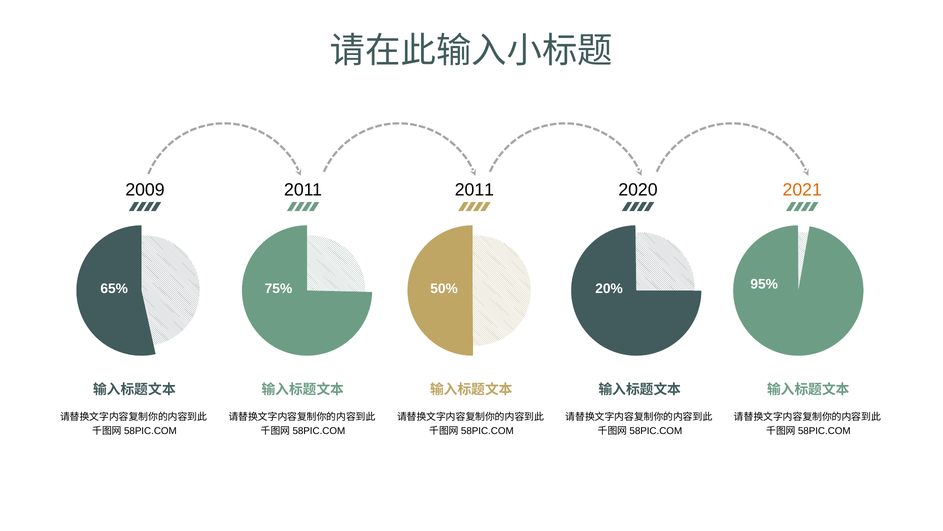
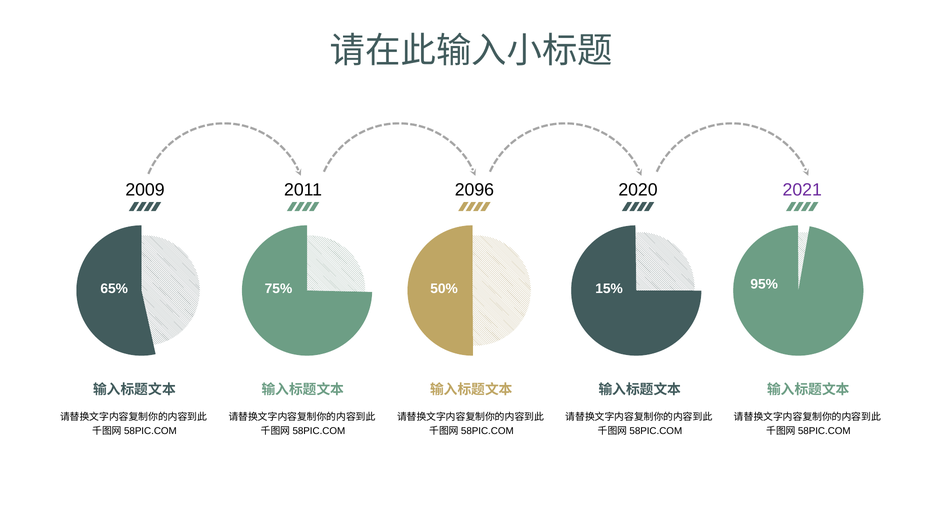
2011 2011: 2011 -> 2096 (474, 190)
2021 colour: orange -> purple (802, 190)
20%: 20% -> 15% (609, 289)
